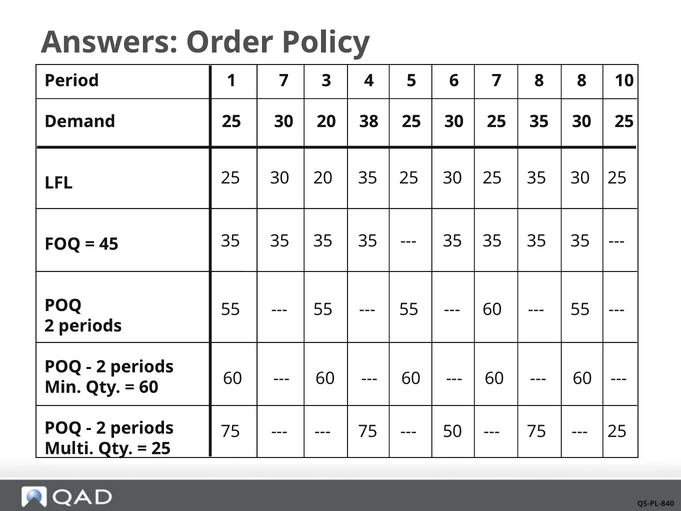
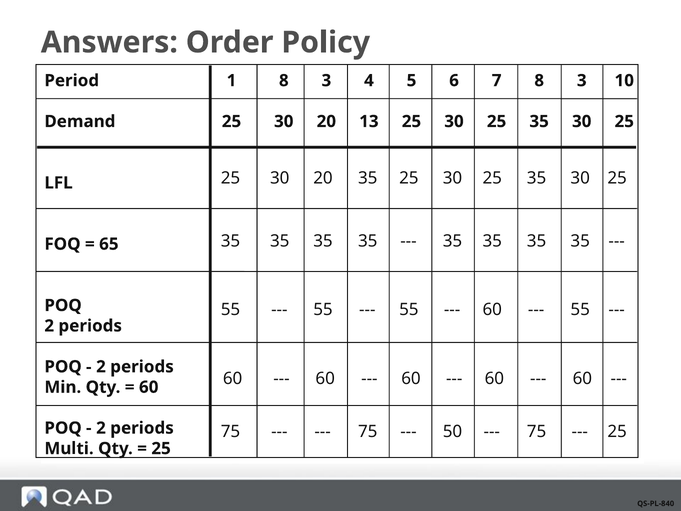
1 7: 7 -> 8 (284, 81)
7 8 8: 8 -> 3 (582, 81)
38: 38 -> 13 (369, 121)
45: 45 -> 65 (109, 244)
